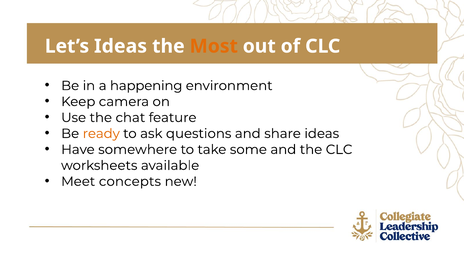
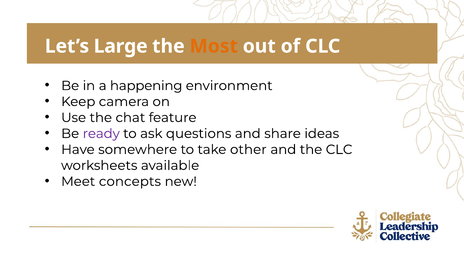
Let’s Ideas: Ideas -> Large (121, 46)
ready colour: orange -> purple (101, 134)
some: some -> other (248, 150)
